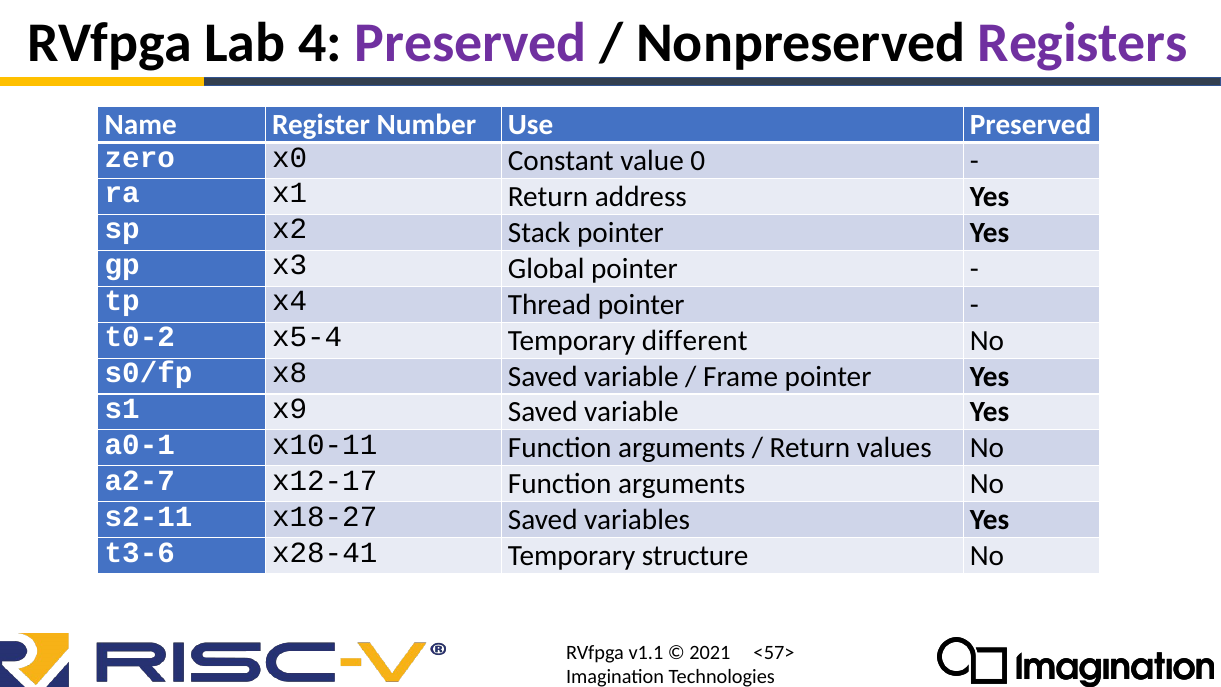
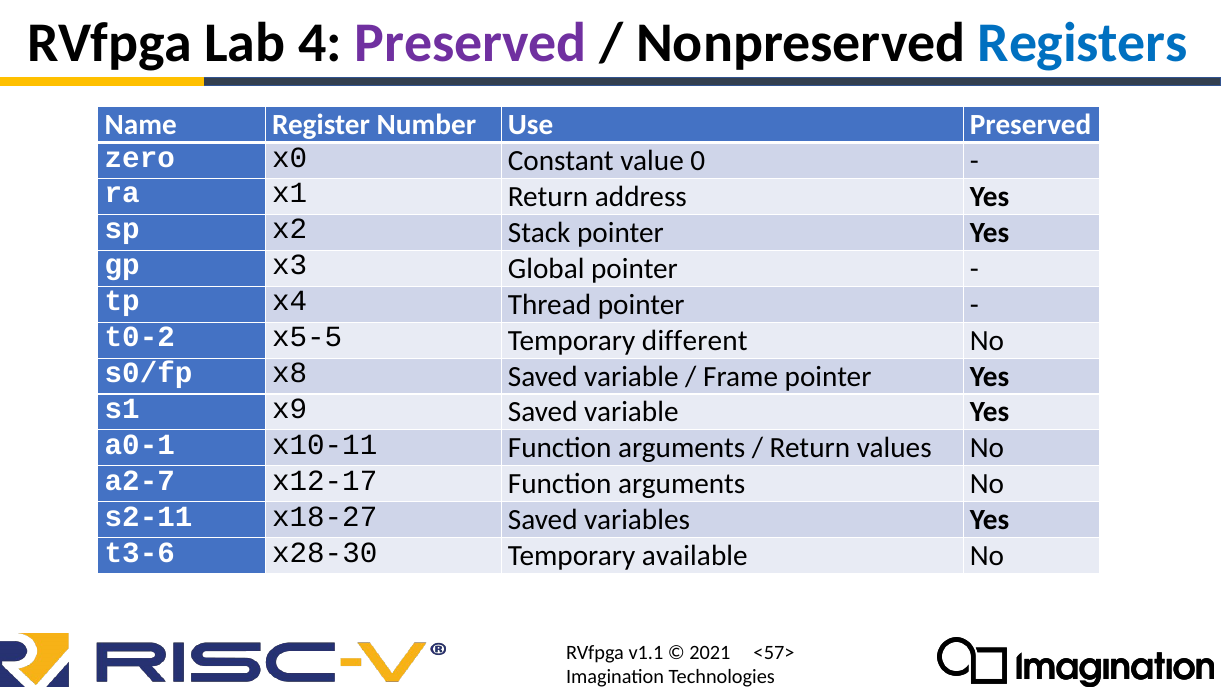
Registers colour: purple -> blue (1083, 43)
x5-4: x5-4 -> x5-5 (307, 337)
x28-41: x28-41 -> x28-30 (325, 552)
structure: structure -> available (695, 556)
